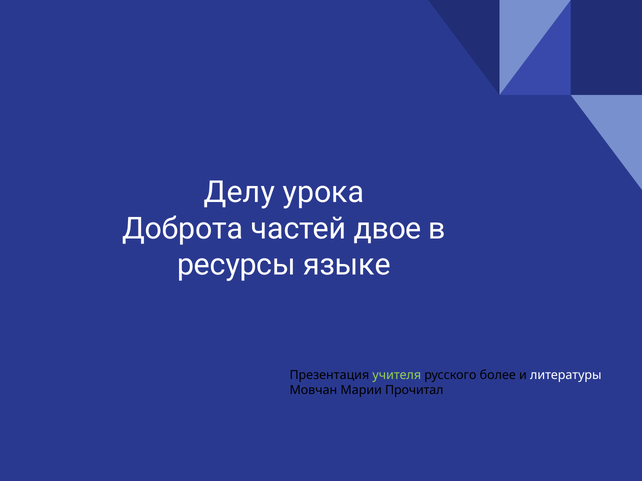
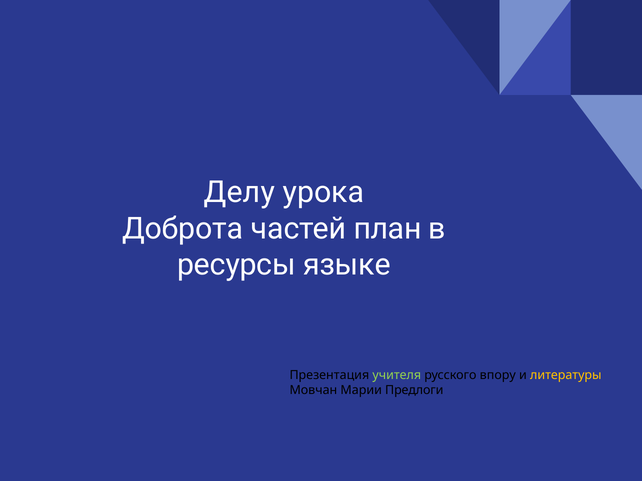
двое: двое -> план (388, 229)
более: более -> впору (498, 376)
литературы colour: white -> yellow (566, 376)
Прочитал: Прочитал -> Предлоги (414, 391)
